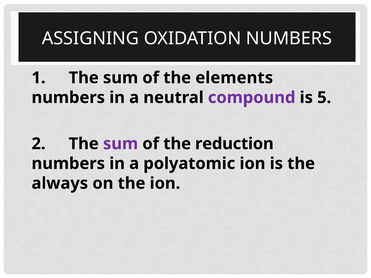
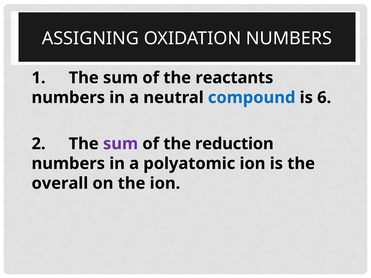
elements: elements -> reactants (234, 78)
compound colour: purple -> blue (252, 98)
5: 5 -> 6 (324, 98)
always: always -> overall (60, 183)
